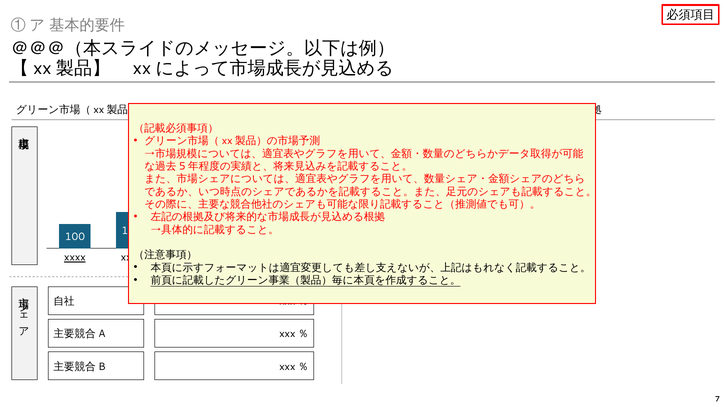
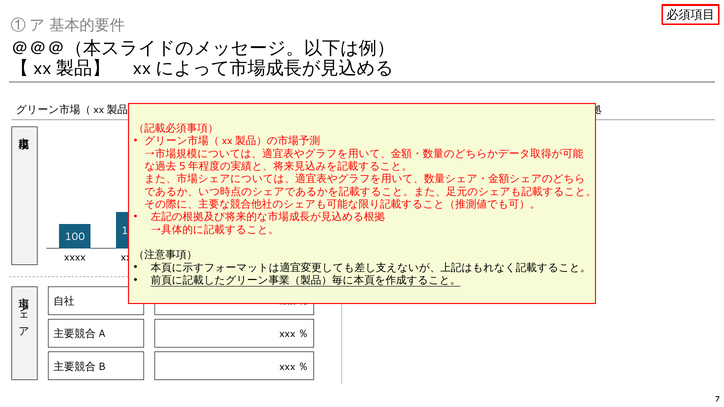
xxxx underline: present -> none (75, 258)
